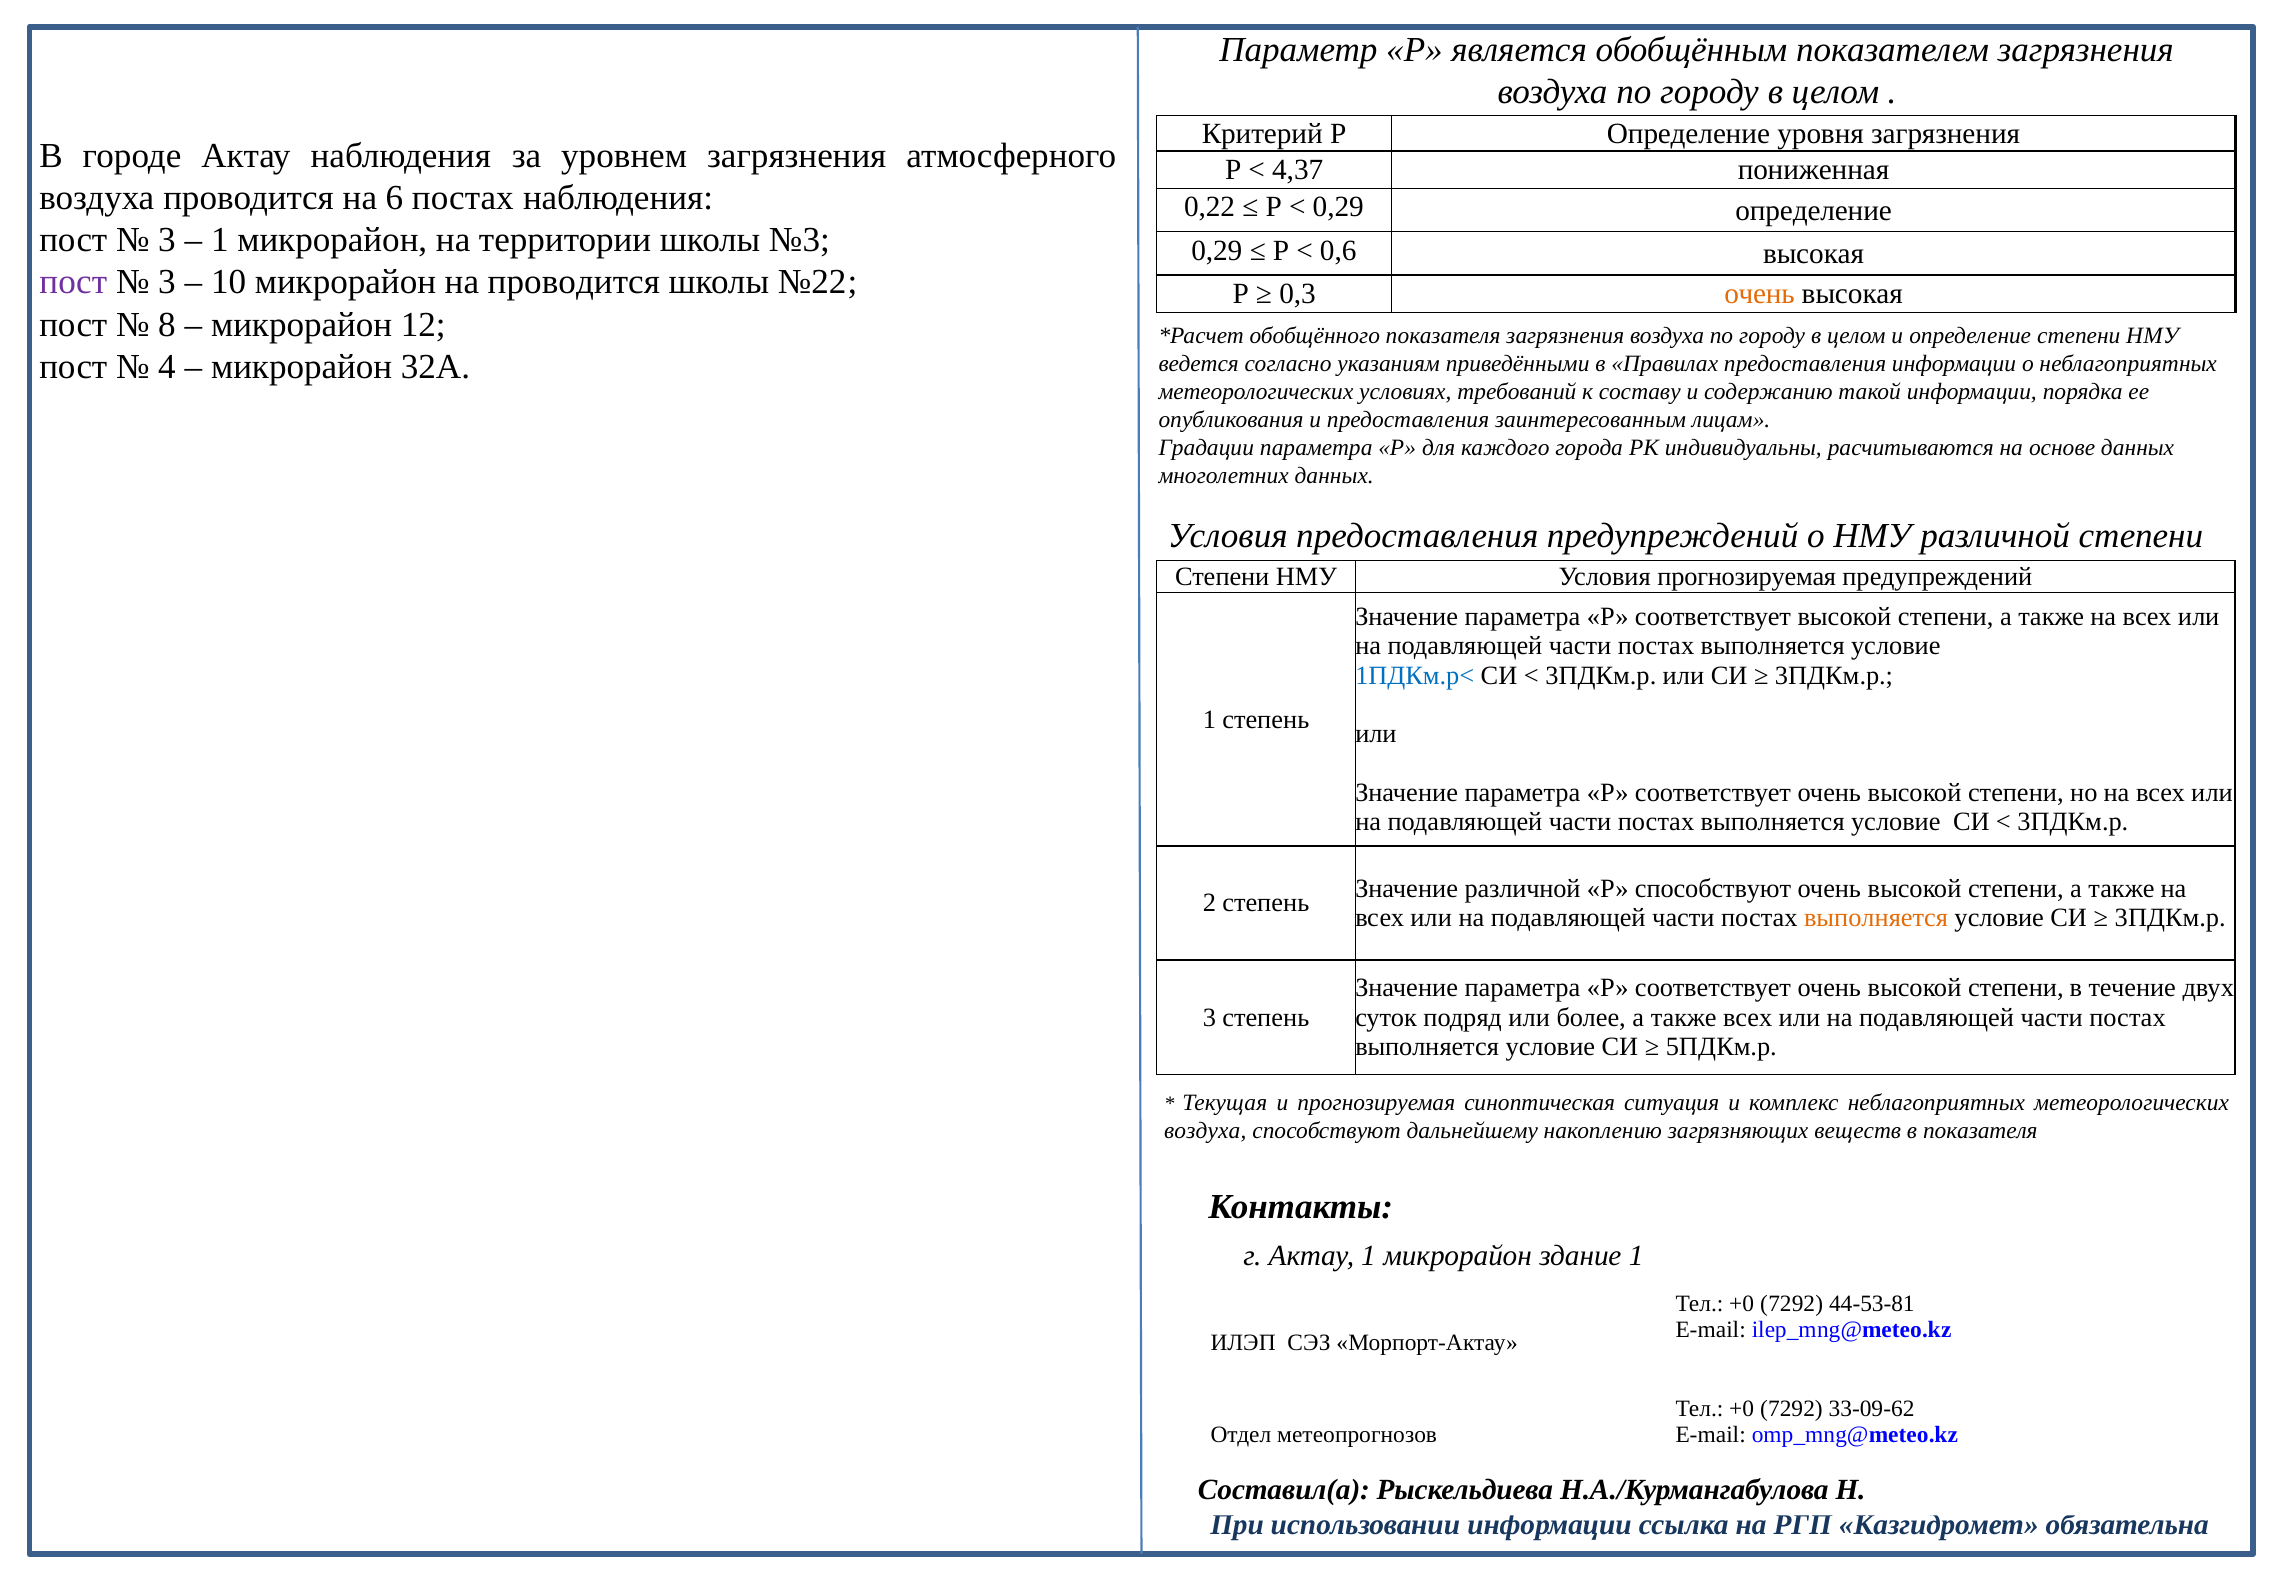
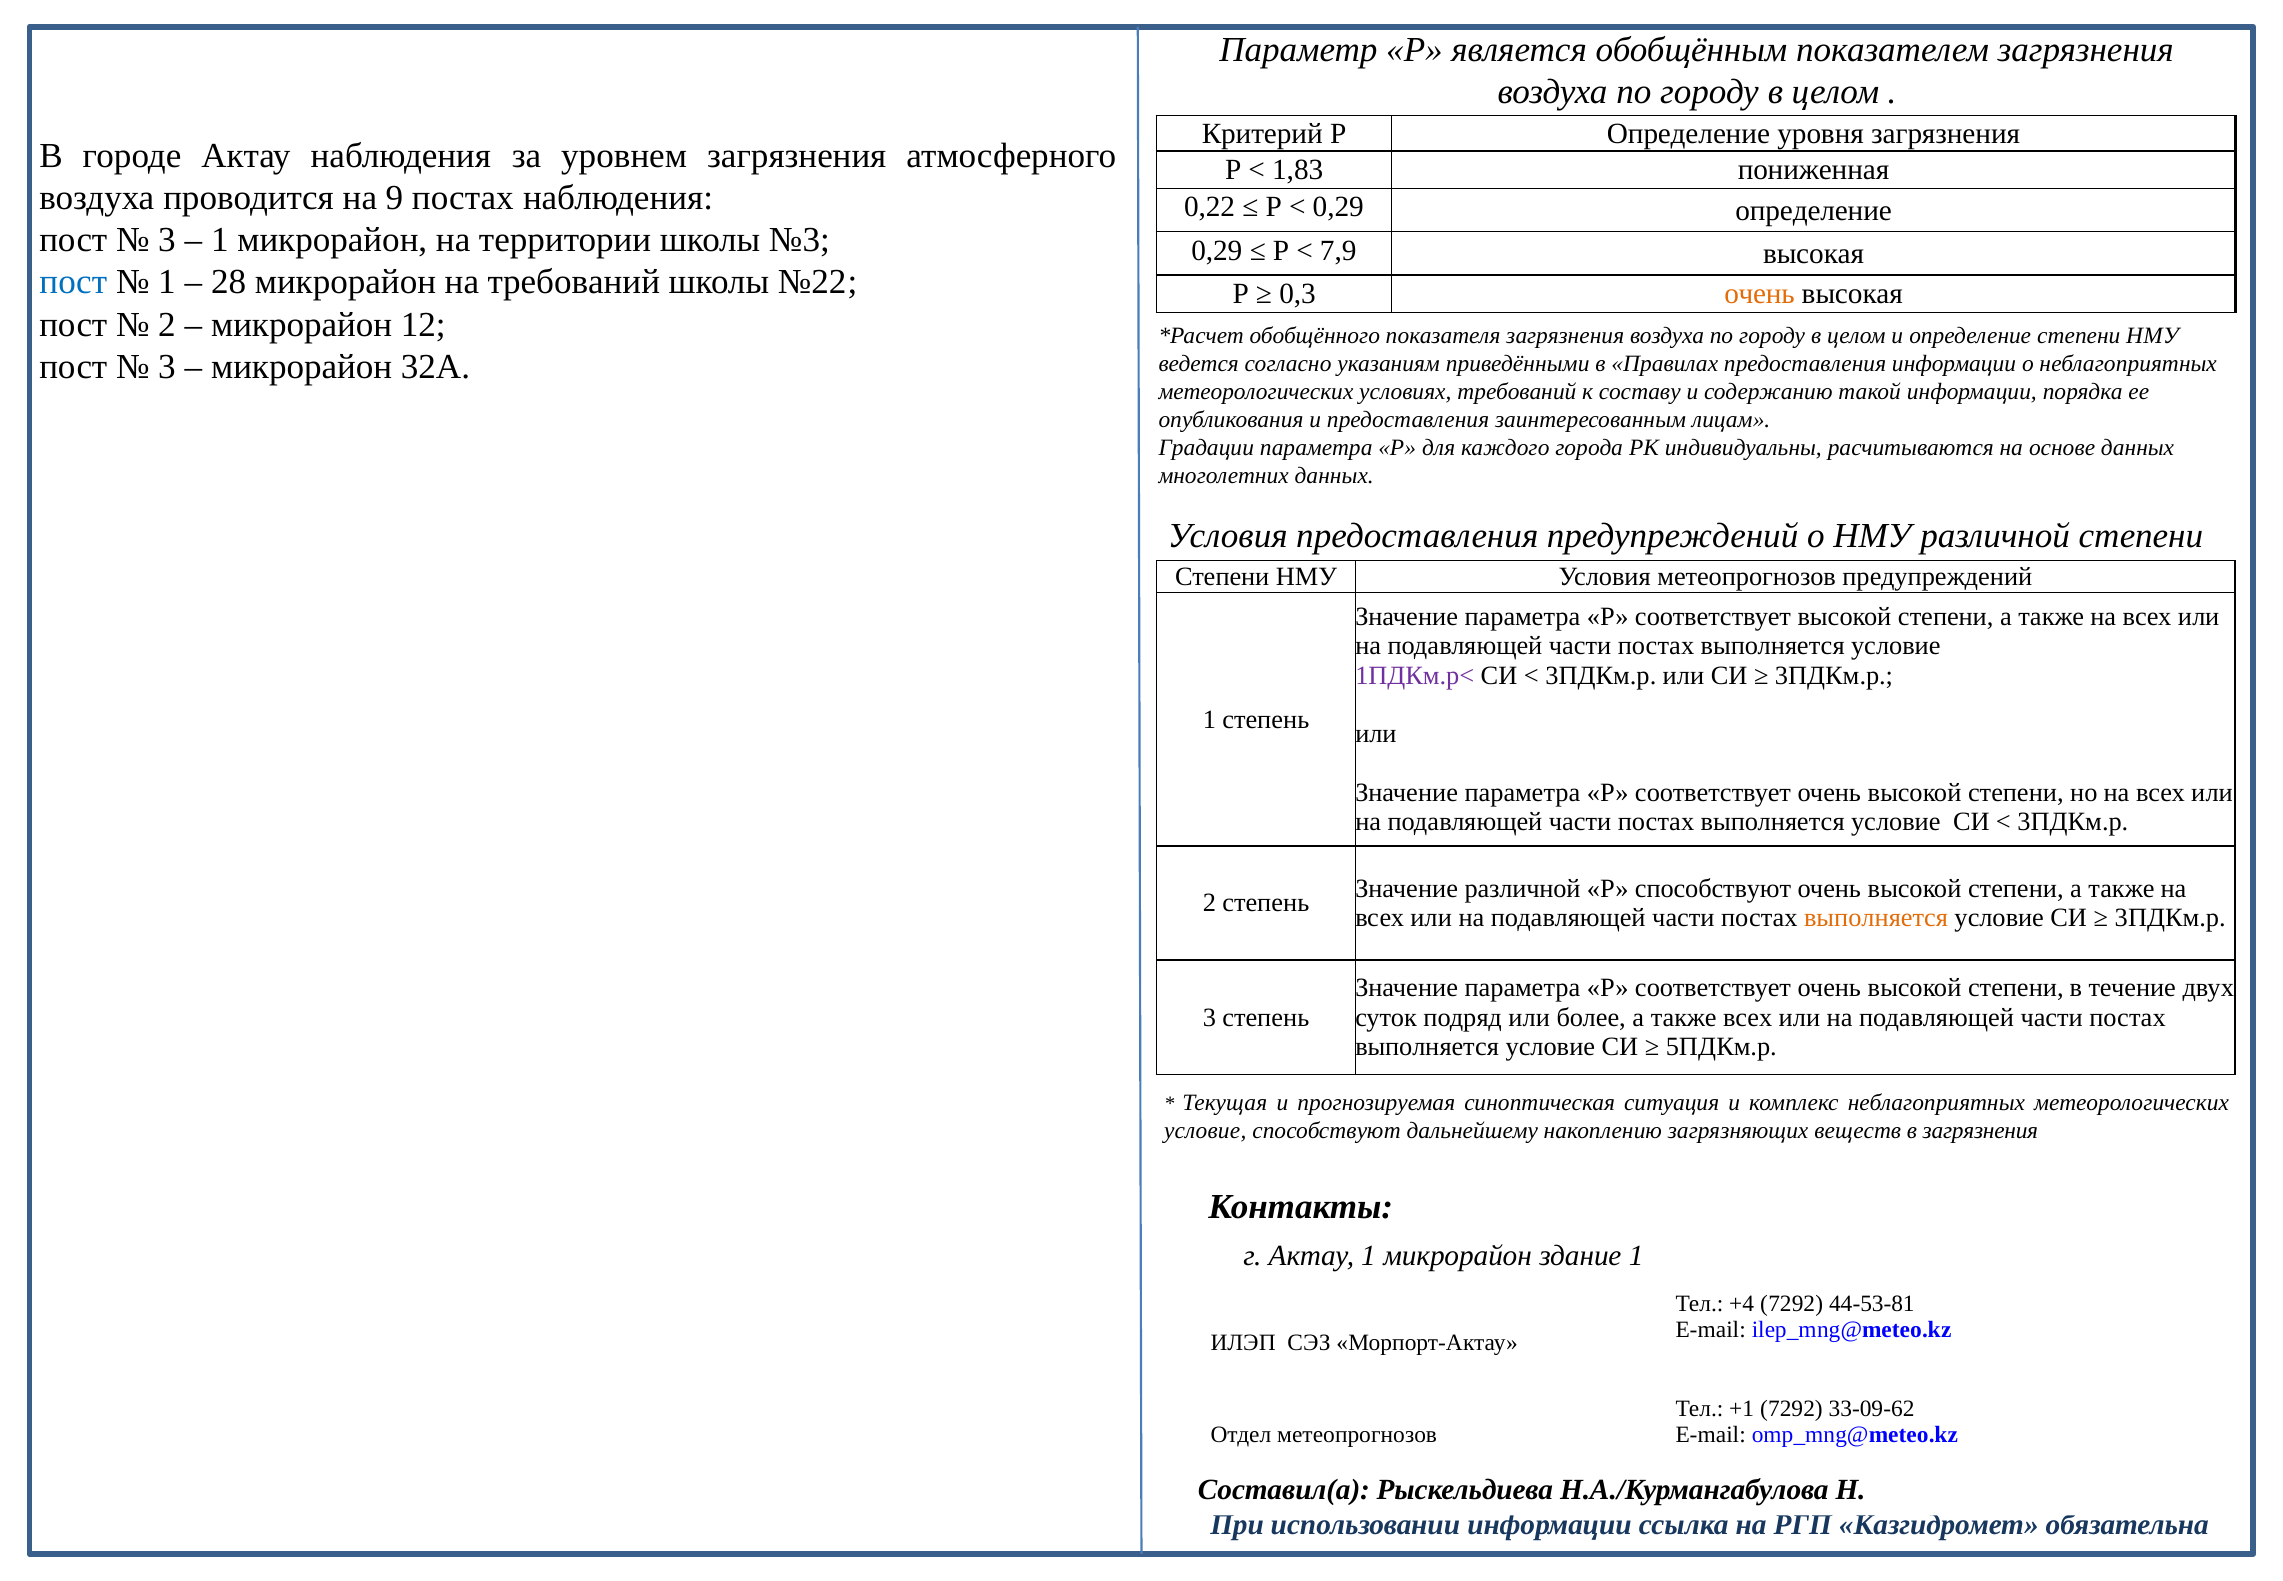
4,37: 4,37 -> 1,83 (1298, 169)
6: 6 -> 9 (394, 198)
0,6: 0,6 -> 7,9 (1338, 250)
пост colour: purple -> blue (73, 282)
3: 3 -> 1 (167, 282)
10: 10 -> 28 (229, 282)
на проводится: проводится -> требований (574, 282)
8: 8 -> 2 (167, 324)
4: 4 -> 3 (167, 367)
Условия прогнозируемая: прогнозируемая -> метеопрогнозов (1747, 576)
1ПДКм.р< colour: blue -> purple (1415, 675)
воздуха: воздуха -> условие (1205, 1130)
в показателя: показателя -> загрязнения (1980, 1130)
+0: +0 -> +4 (1742, 1303)
+0: +0 -> +1 (1742, 1409)
